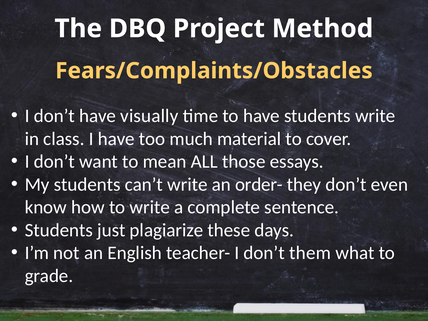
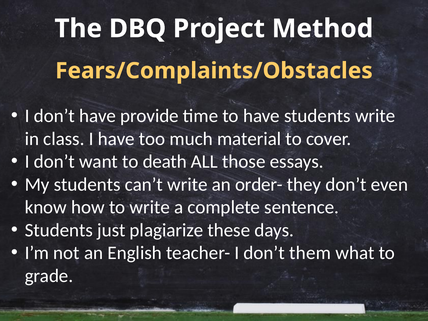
visually: visually -> provide (149, 116)
mean: mean -> death (165, 162)
